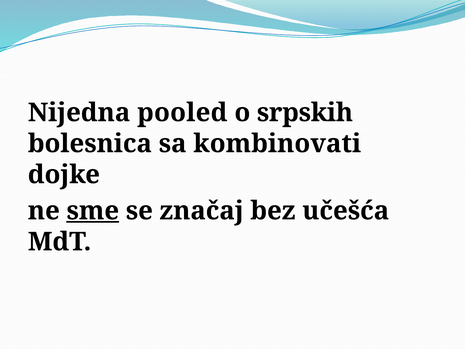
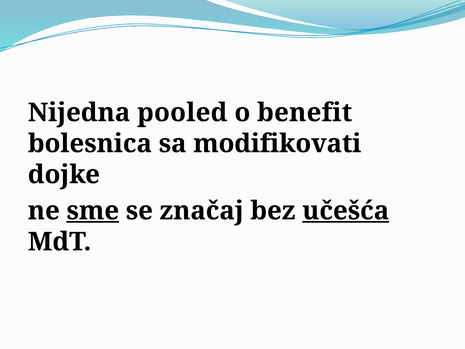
srpskih: srpskih -> benefit (305, 113)
kombinovati: kombinovati -> modifikovati (277, 144)
učešća underline: none -> present (346, 211)
